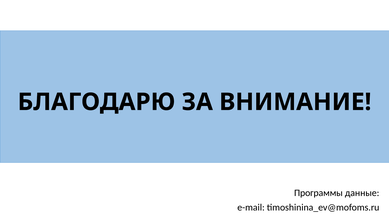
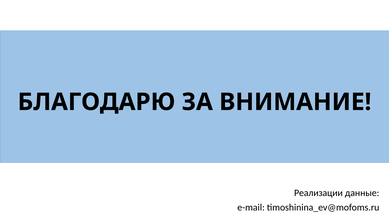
Программы: Программы -> Реализации (318, 193)
